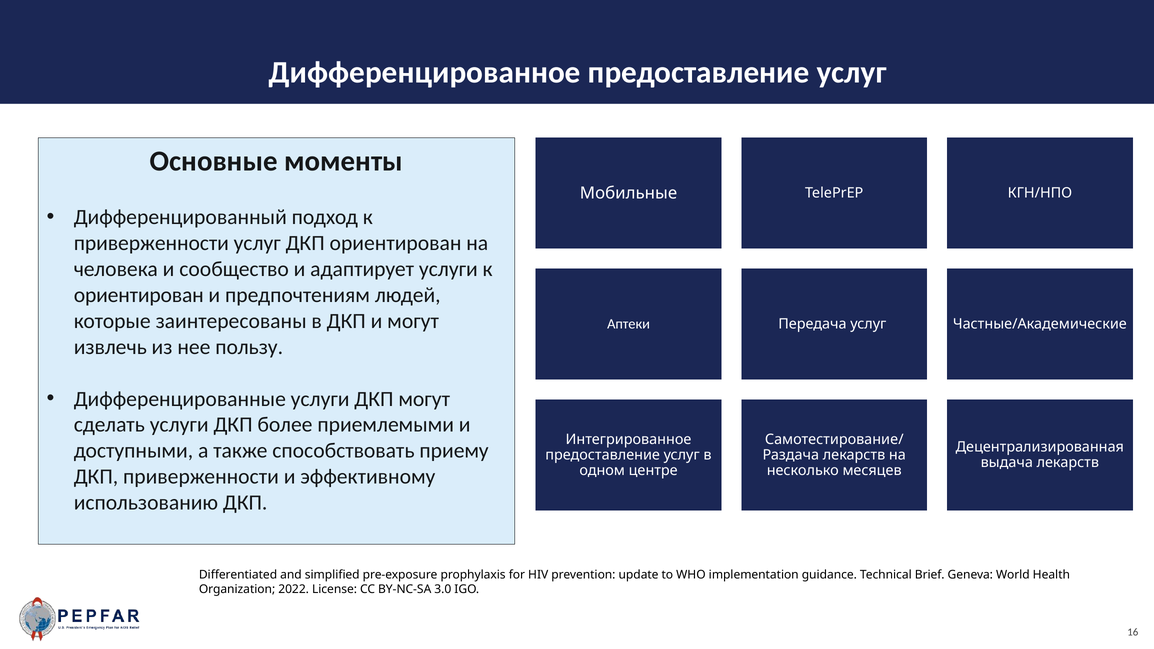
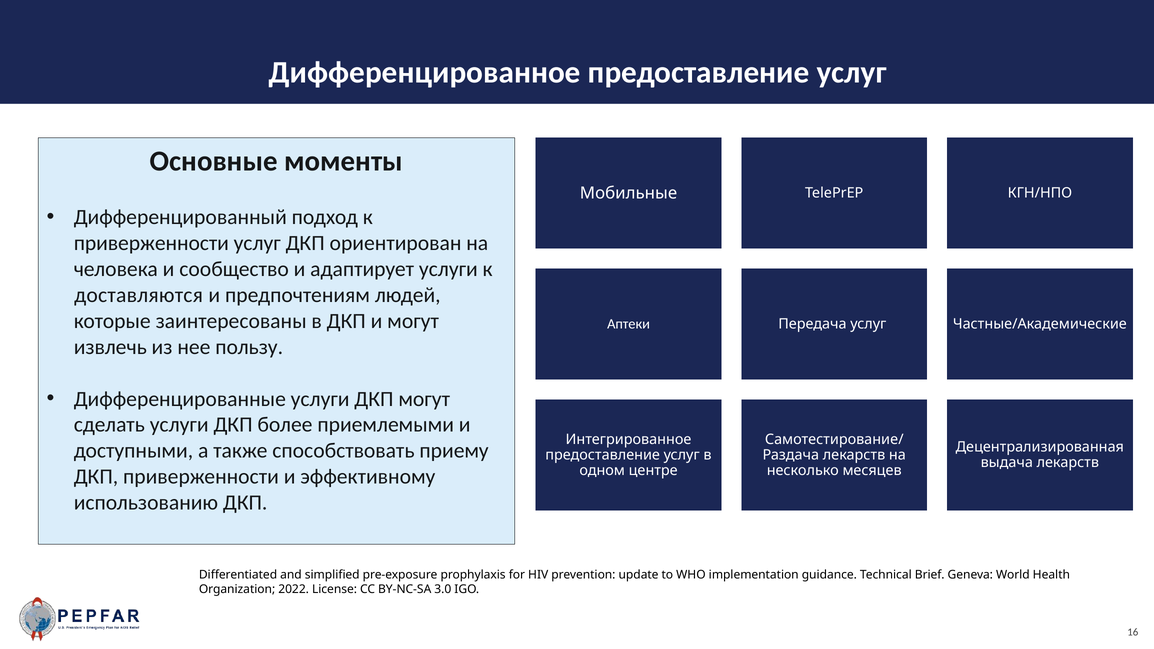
ориентирован: ориентирован -> доставляются (139, 295)
